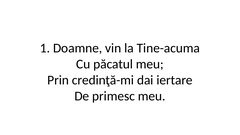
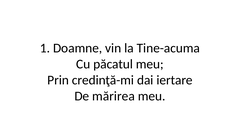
primesc: primesc -> mărirea (114, 96)
